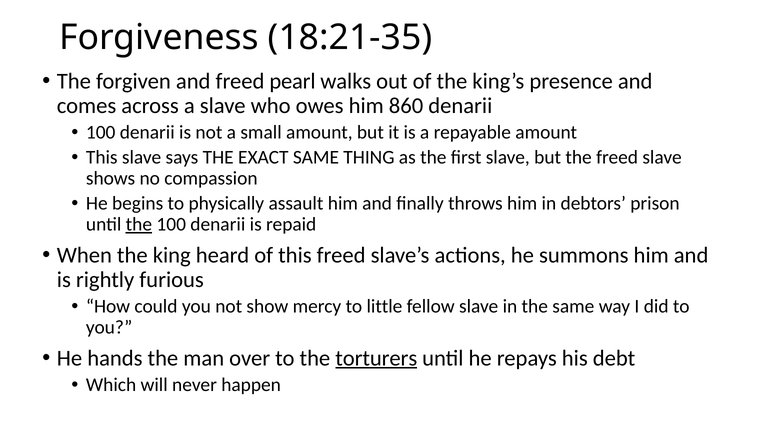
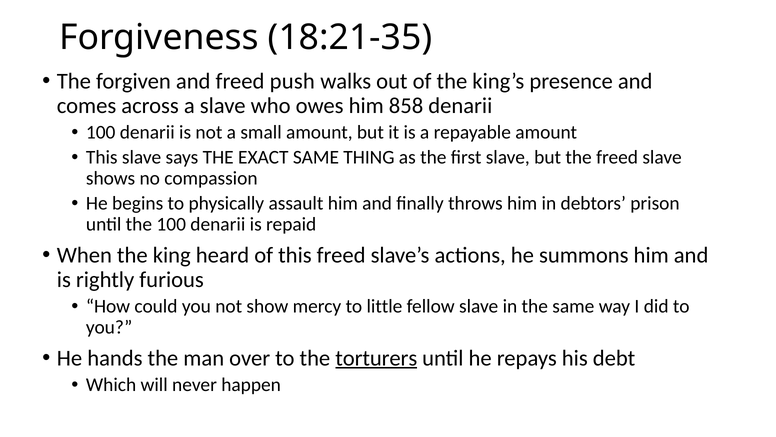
pearl: pearl -> push (292, 81)
860: 860 -> 858 (406, 106)
the underline: present -> none (139, 224)
